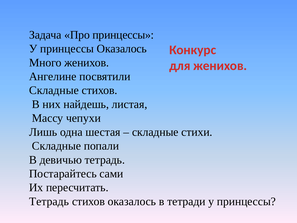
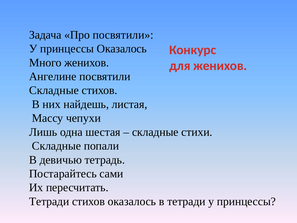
Про принцессы: принцессы -> посвятили (123, 35)
Тетрадь: Тетрадь -> Тетради (49, 201)
